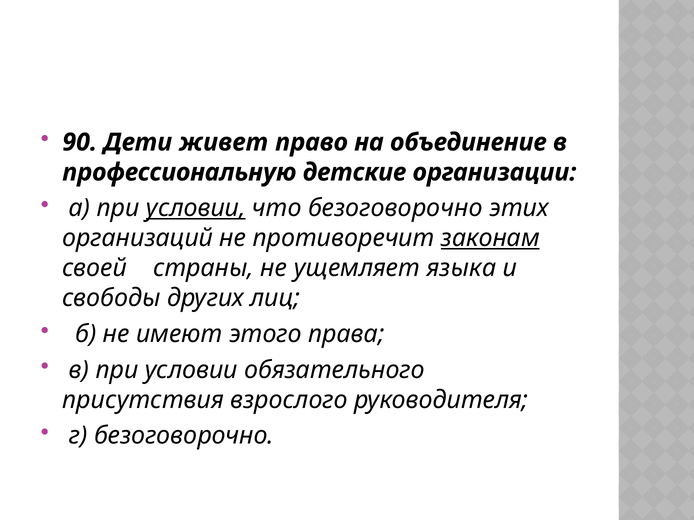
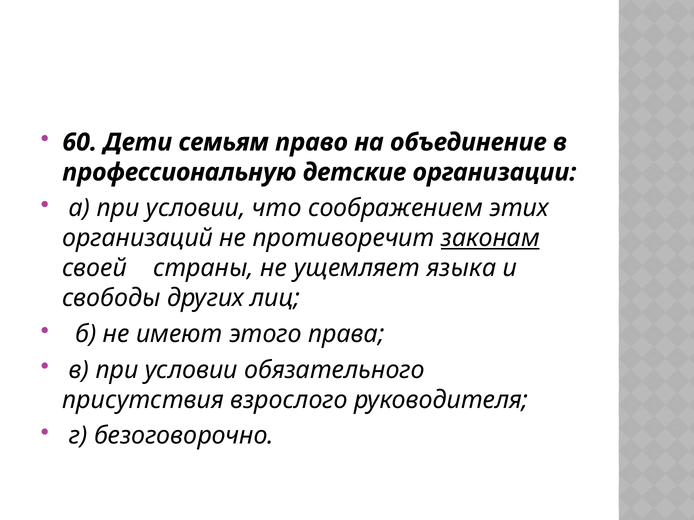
90: 90 -> 60 (80, 142)
живет: живет -> семьям (224, 142)
условии underline: present -> none (196, 208)
что безоговорочно: безоговорочно -> соображением (395, 208)
